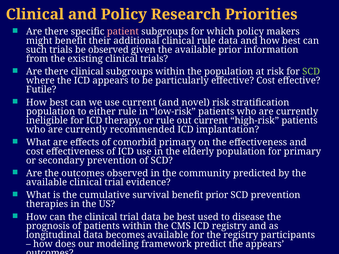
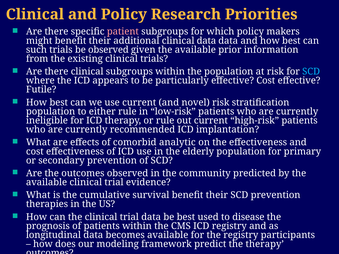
clinical rule: rule -> data (206, 41)
SCD colour: light green -> light blue (311, 72)
comorbid primary: primary -> analytic (177, 143)
survival benefit prior: prior -> their (217, 195)
the appears: appears -> therapy (265, 244)
